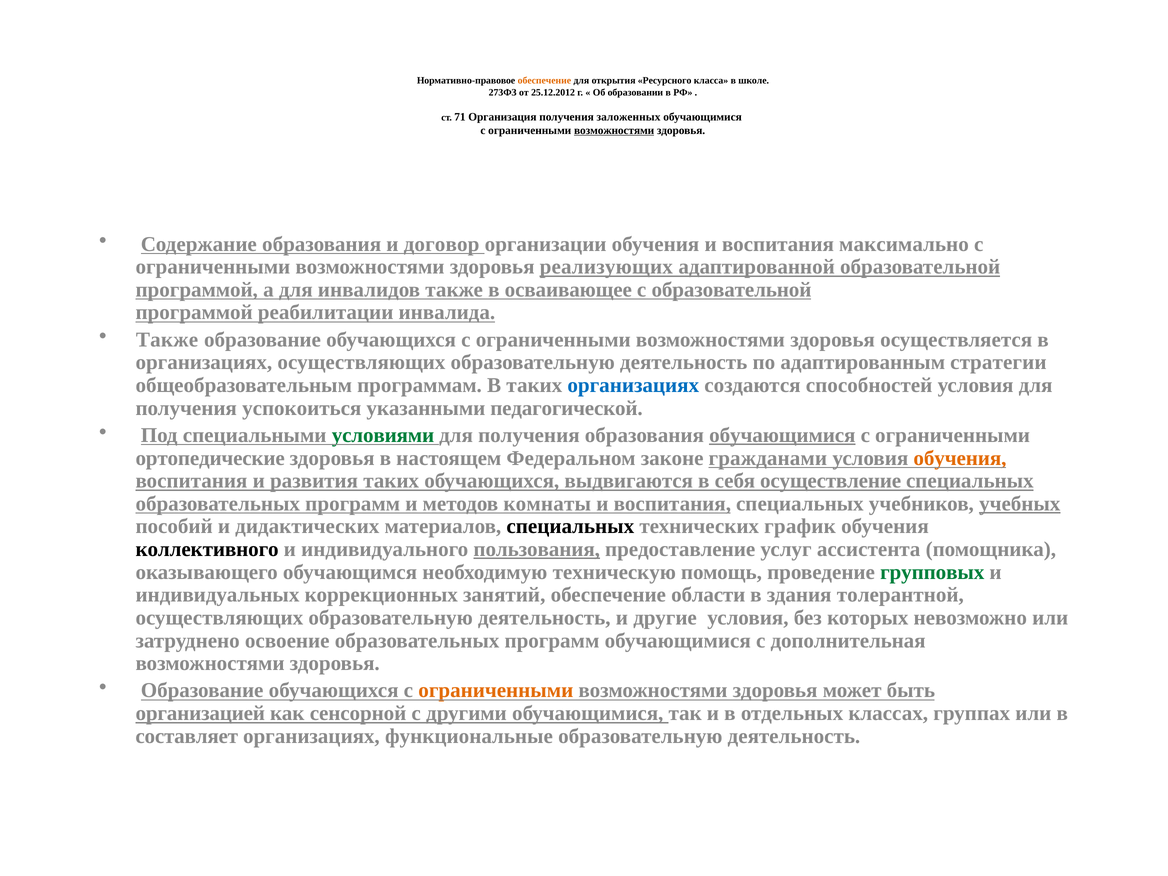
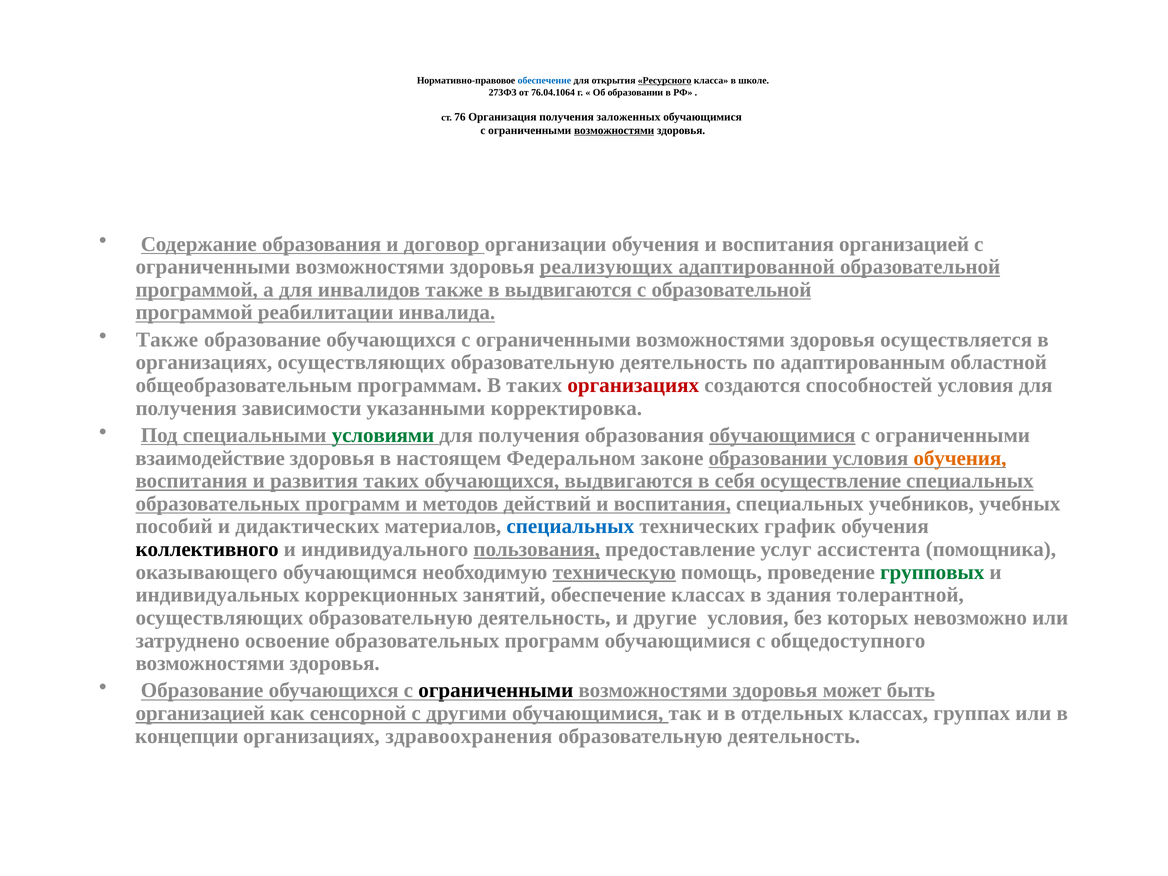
обеспечение colour: orange -> blue (544, 81)
Ресурсного underline: none -> present (665, 81)
25.12.2012: 25.12.2012 -> 76.04.1064 (553, 92)
71: 71 -> 76 (460, 117)
воспитания максимально: максимально -> организацией (904, 244)
в осваивающее: осваивающее -> выдвигаются (568, 290)
стратегии: стратегии -> областной (999, 362)
организациях colour: blue -> red (633, 385)
успокоиться: успокоиться -> зависимости (302, 408)
педагогической: педагогической -> корректировка (566, 408)
ортопедические: ортопедические -> взаимодействие (210, 458)
законе гражданами: гражданами -> образовании (768, 458)
комнаты: комнаты -> действий (547, 504)
учебных underline: present -> none (1020, 504)
специальных colour: black -> blue (570, 526)
техническую underline: none -> present (614, 572)
обеспечение области: области -> классах (708, 595)
дополнительная: дополнительная -> общедоступного (848, 641)
ограниченными colour: orange -> black (496, 691)
составляет: составляет -> концепции (187, 736)
функциональные: функциональные -> здравоохранения (469, 736)
